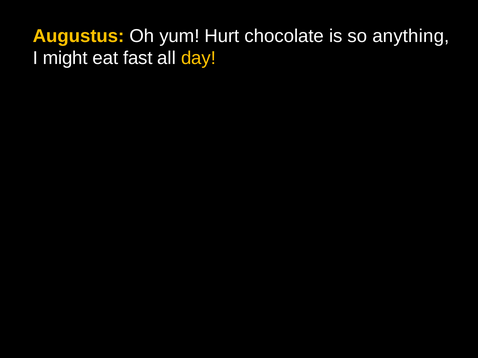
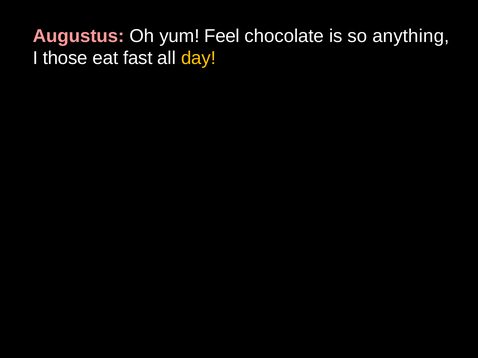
Augustus colour: yellow -> pink (79, 36)
Hurt: Hurt -> Feel (222, 36)
might: might -> those (65, 58)
